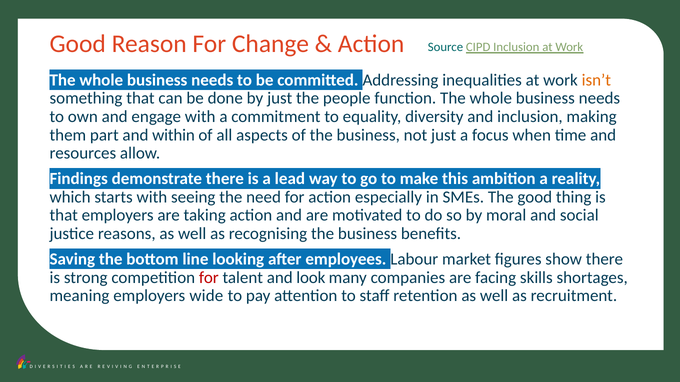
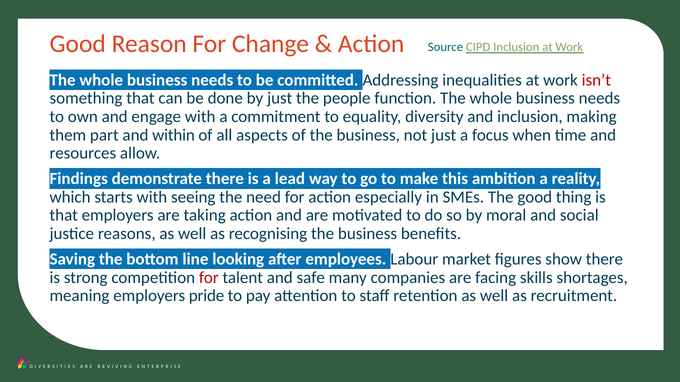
isn’t colour: orange -> red (596, 80)
look: look -> safe (311, 278)
wide: wide -> pride (207, 296)
